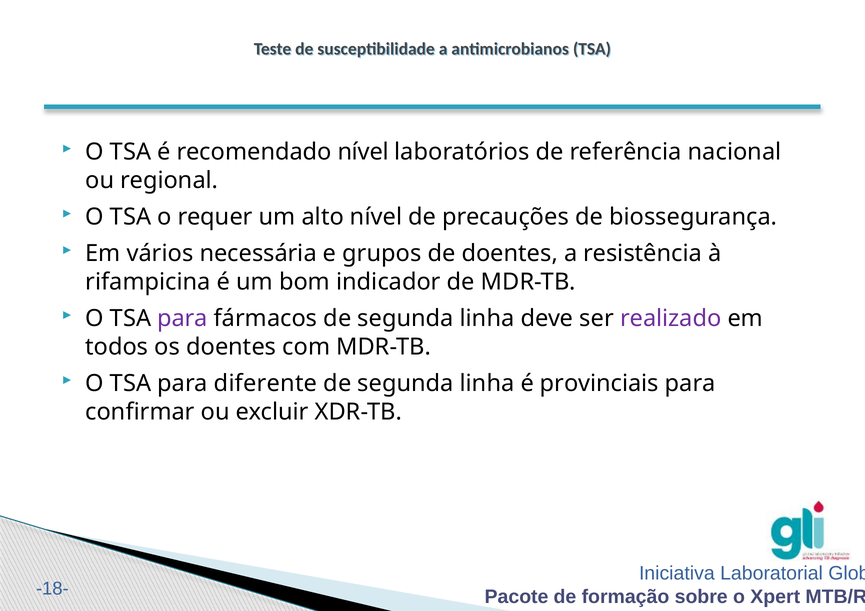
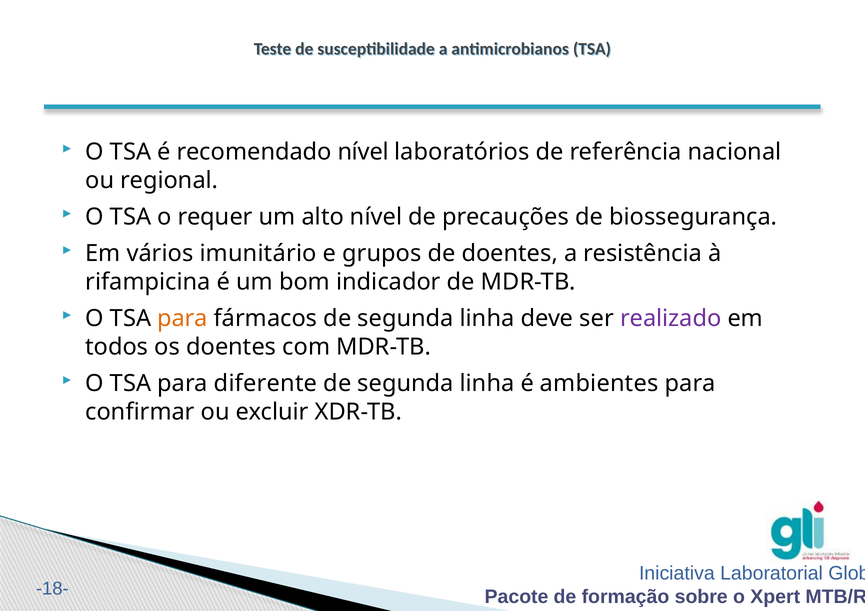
necessária: necessária -> imunitário (258, 253)
para colour: purple -> orange (183, 318)
provinciais: provinciais -> ambientes (599, 383)
